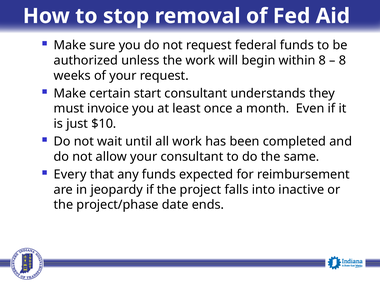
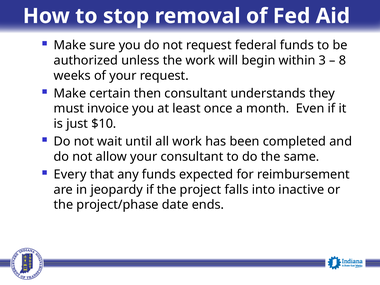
within 8: 8 -> 3 (322, 60)
start: start -> then (148, 93)
